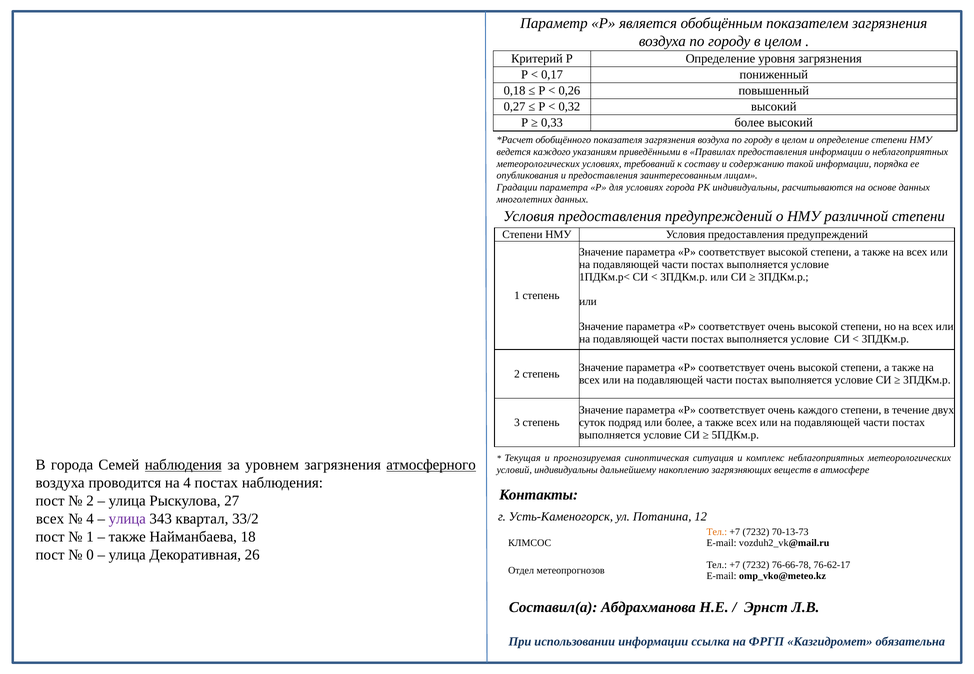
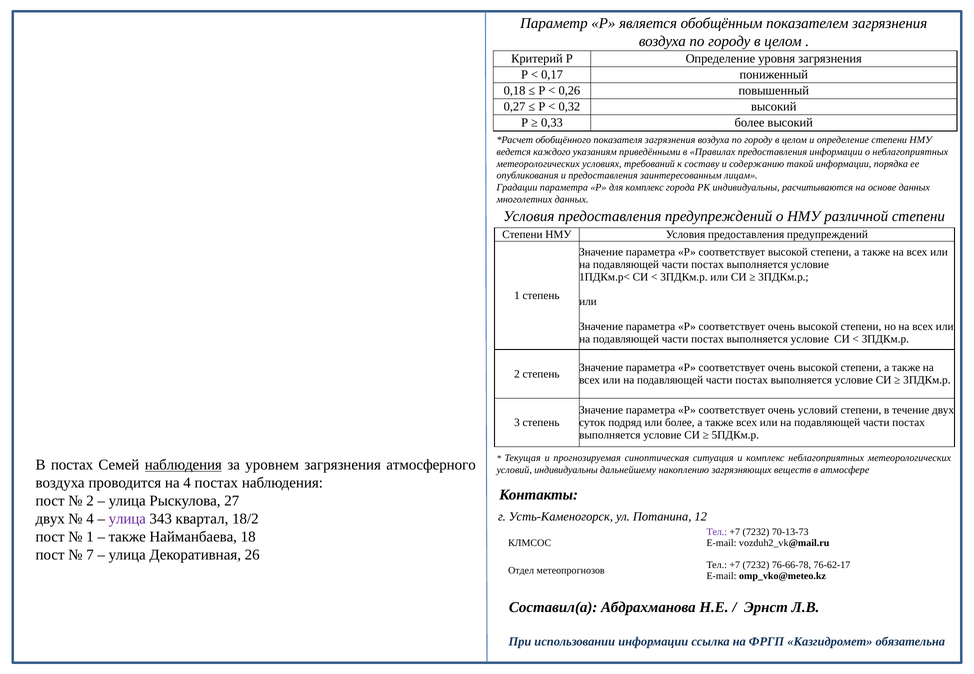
для условиях: условиях -> комплекс (645, 188)
очень каждого: каждого -> условий (818, 410)
В города: города -> постах (72, 465)
атмосферного underline: present -> none (431, 465)
всех: всех -> двух (50, 519)
33/2: 33/2 -> 18/2 (245, 519)
Тел colour: orange -> purple (717, 532)
0: 0 -> 7 (90, 555)
